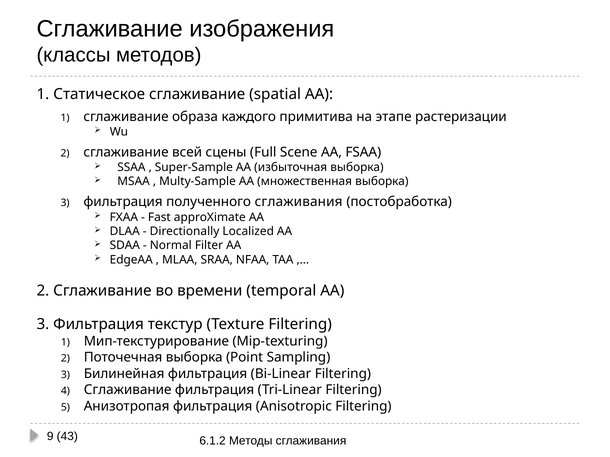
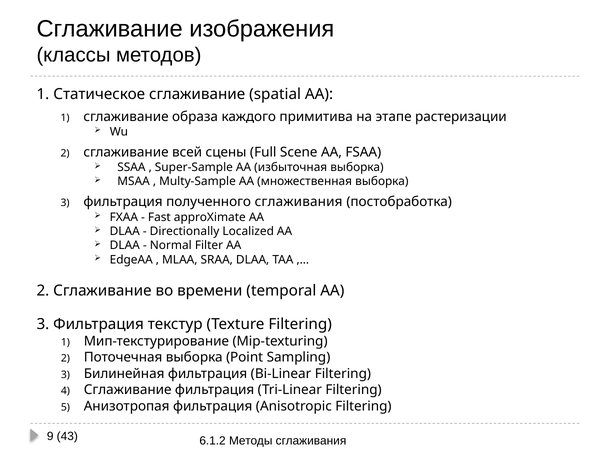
SDAA: SDAA -> DLAA (125, 246)
SRAA NFAA: NFAA -> DLAA (253, 260)
